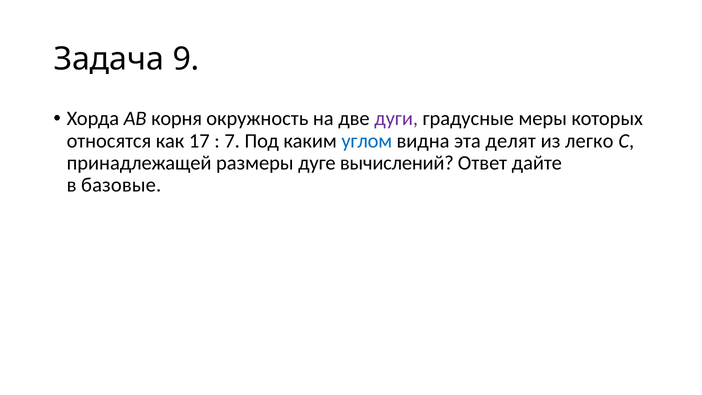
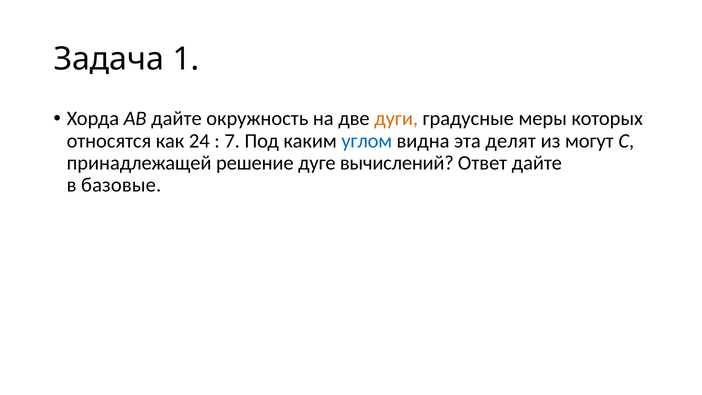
9: 9 -> 1 (186, 59)
AB корня: корня -> дайте (176, 119)
дуги colour: purple -> orange (396, 119)
17: 17 -> 24 (199, 141)
легко: легко -> могут (589, 141)
размеры: размеры -> решение (255, 163)
